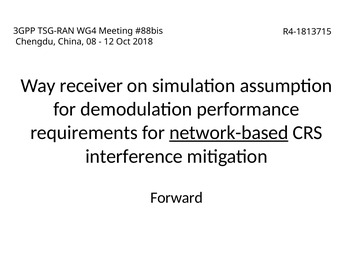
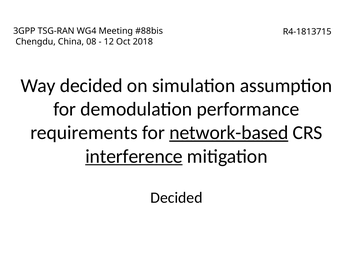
Way receiver: receiver -> decided (91, 86)
interference underline: none -> present (134, 156)
Forward: Forward -> Decided (176, 197)
